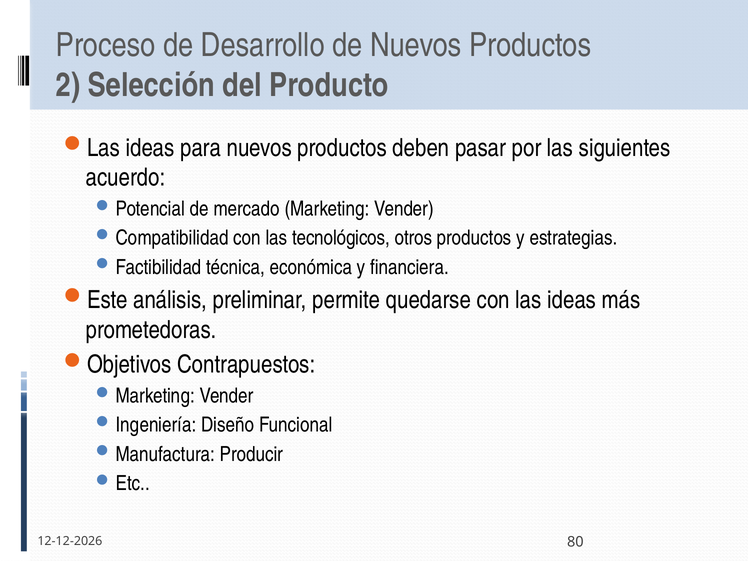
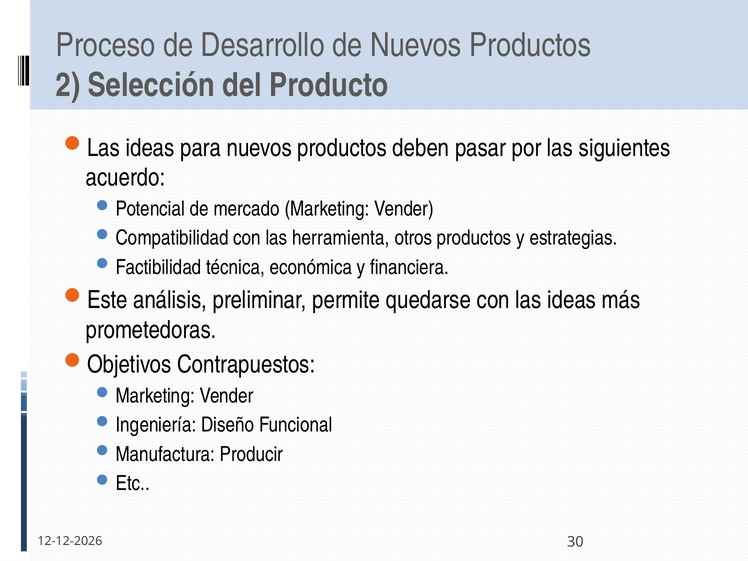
tecnológicos: tecnológicos -> herramienta (341, 238)
80: 80 -> 30 (575, 542)
